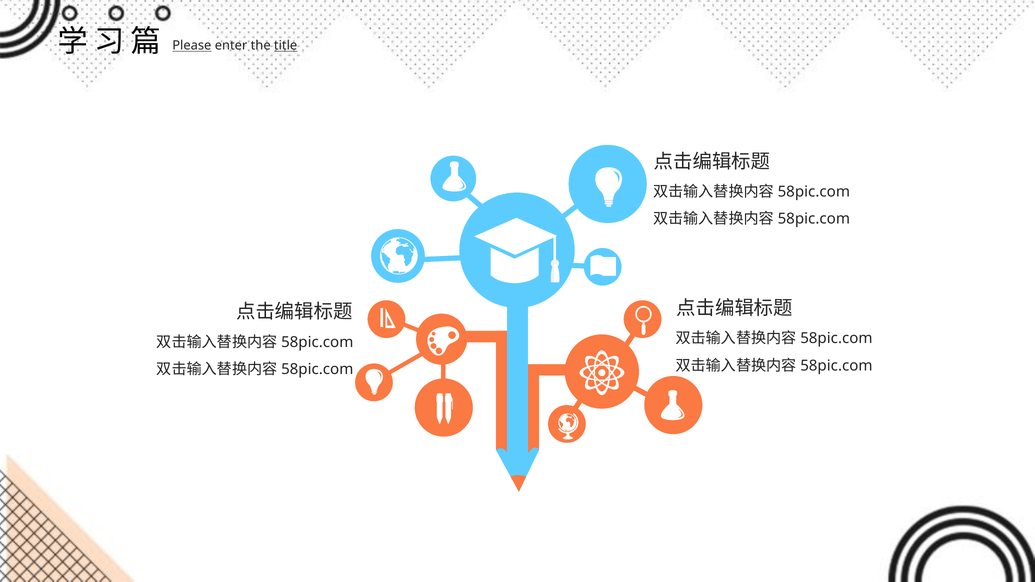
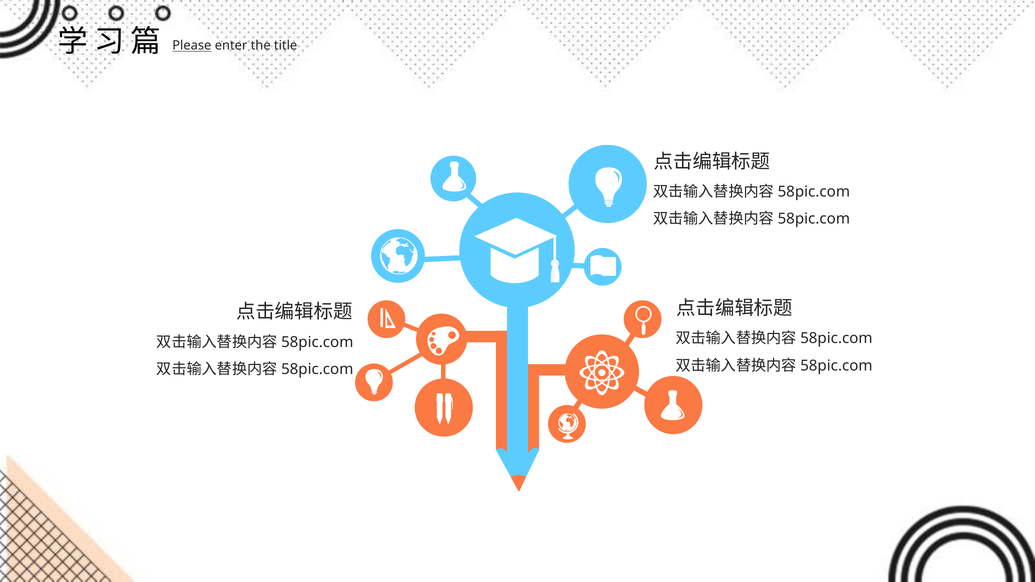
title underline: present -> none (286, 46)
